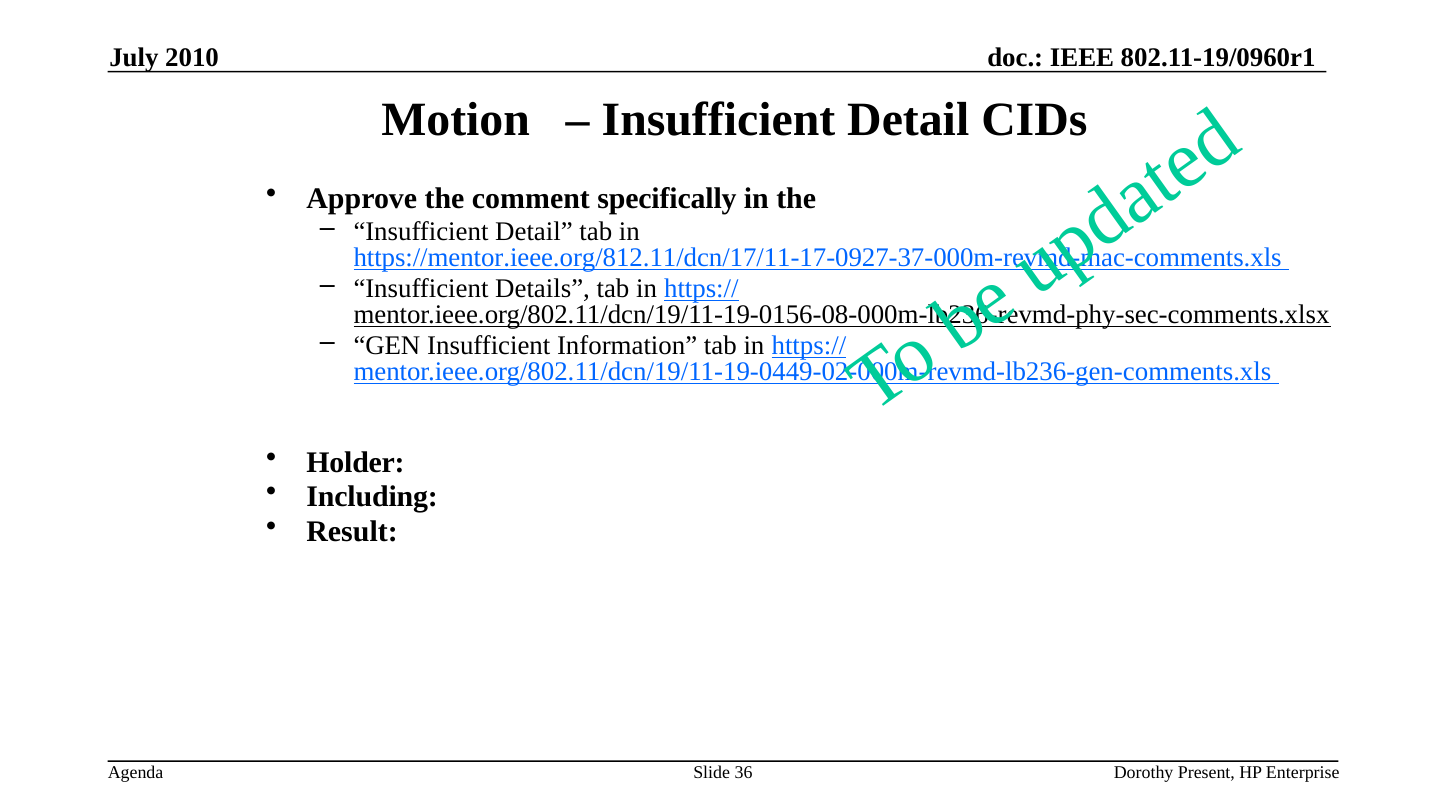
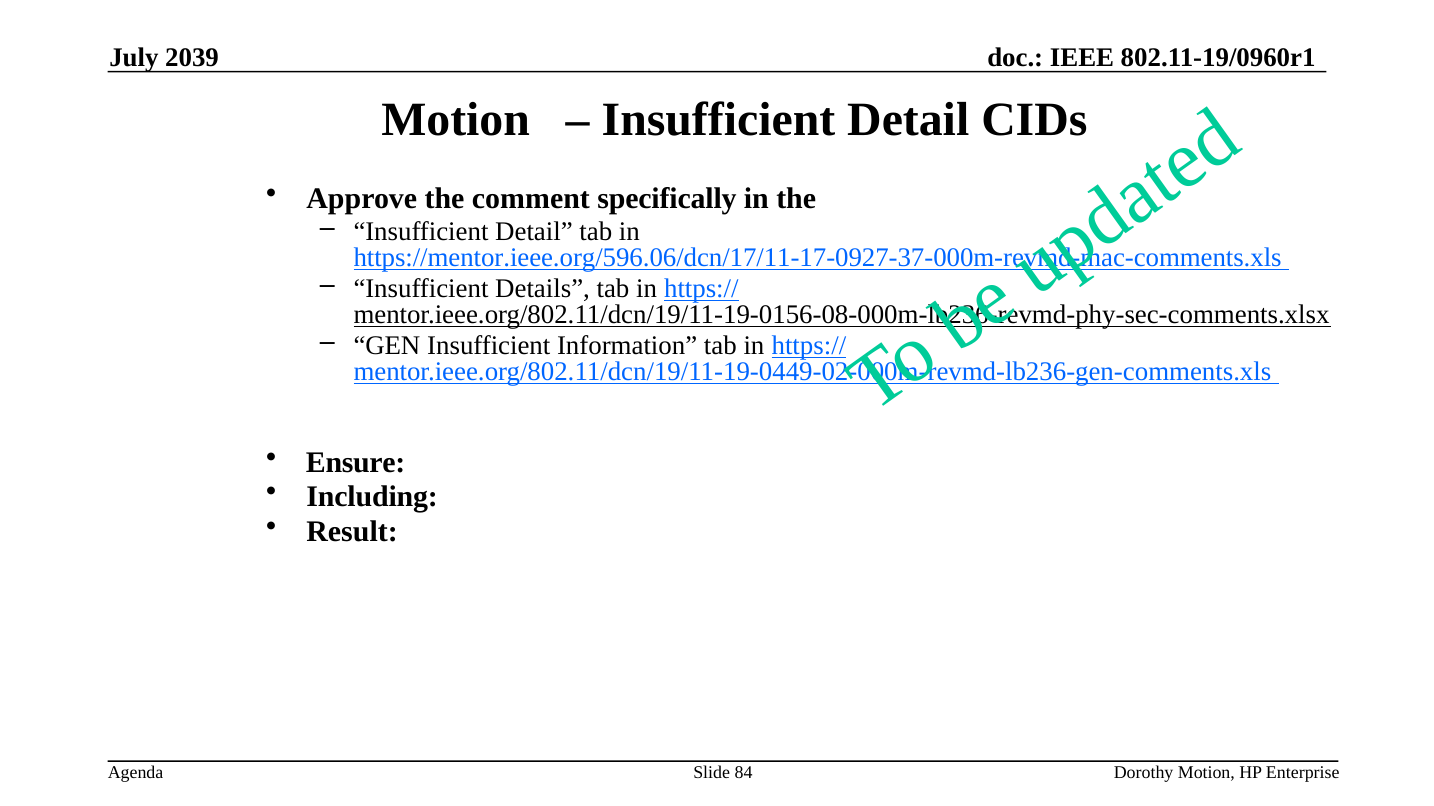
2010: 2010 -> 2039 (192, 57)
https://mentor.ieee.org/812.11/dcn/17/11-17-0927-37-000m-revmd-mac-comments.xls: https://mentor.ieee.org/812.11/dcn/17/11-17-0927-37-000m-revmd-mac-comments.xls -> https://mentor.ieee.org/596.06/dcn/17/11-17-0927-37-000m-revmd-mac-comments.xls (818, 258)
Holder: Holder -> Ensure (356, 463)
36: 36 -> 84 (744, 774)
Dorothy Present: Present -> Motion (1206, 774)
